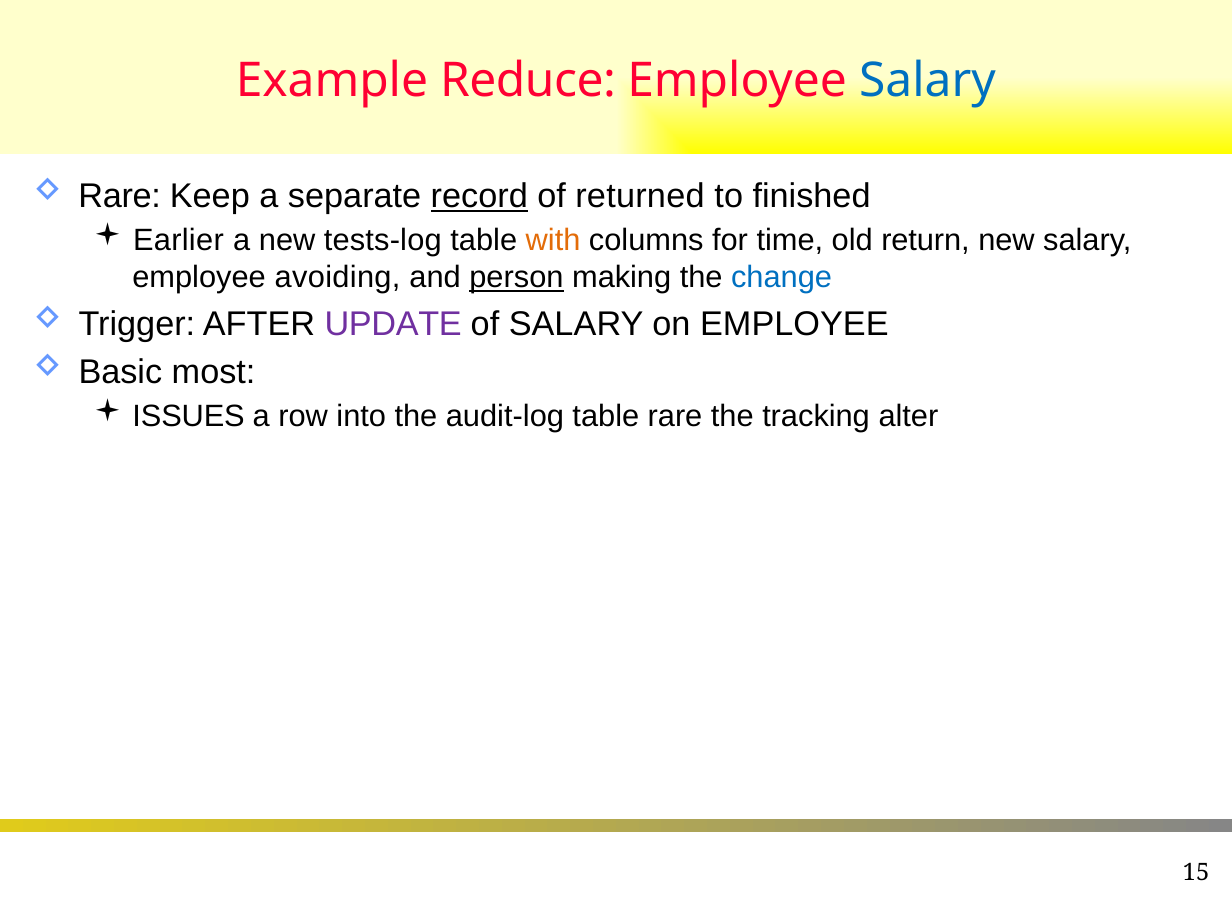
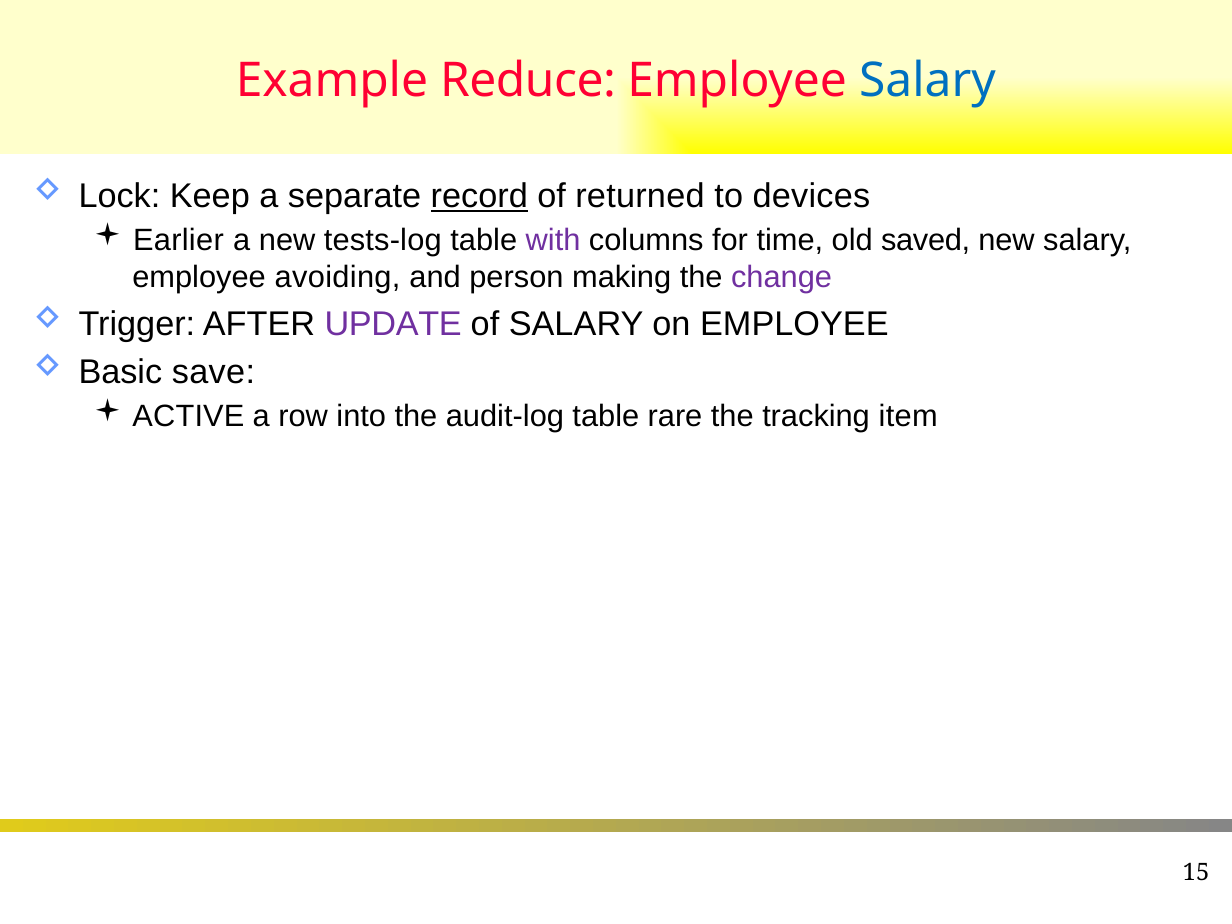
Rare: Rare -> Lock (119, 196)
finished: finished -> devices (811, 196)
with colour: orange -> purple (553, 241)
return: return -> saved (926, 241)
person underline: present -> none (516, 278)
change colour: blue -> purple (782, 278)
most: most -> save (213, 372)
ISSUES: ISSUES -> ACTIVE (188, 417)
alter: alter -> item (908, 417)
